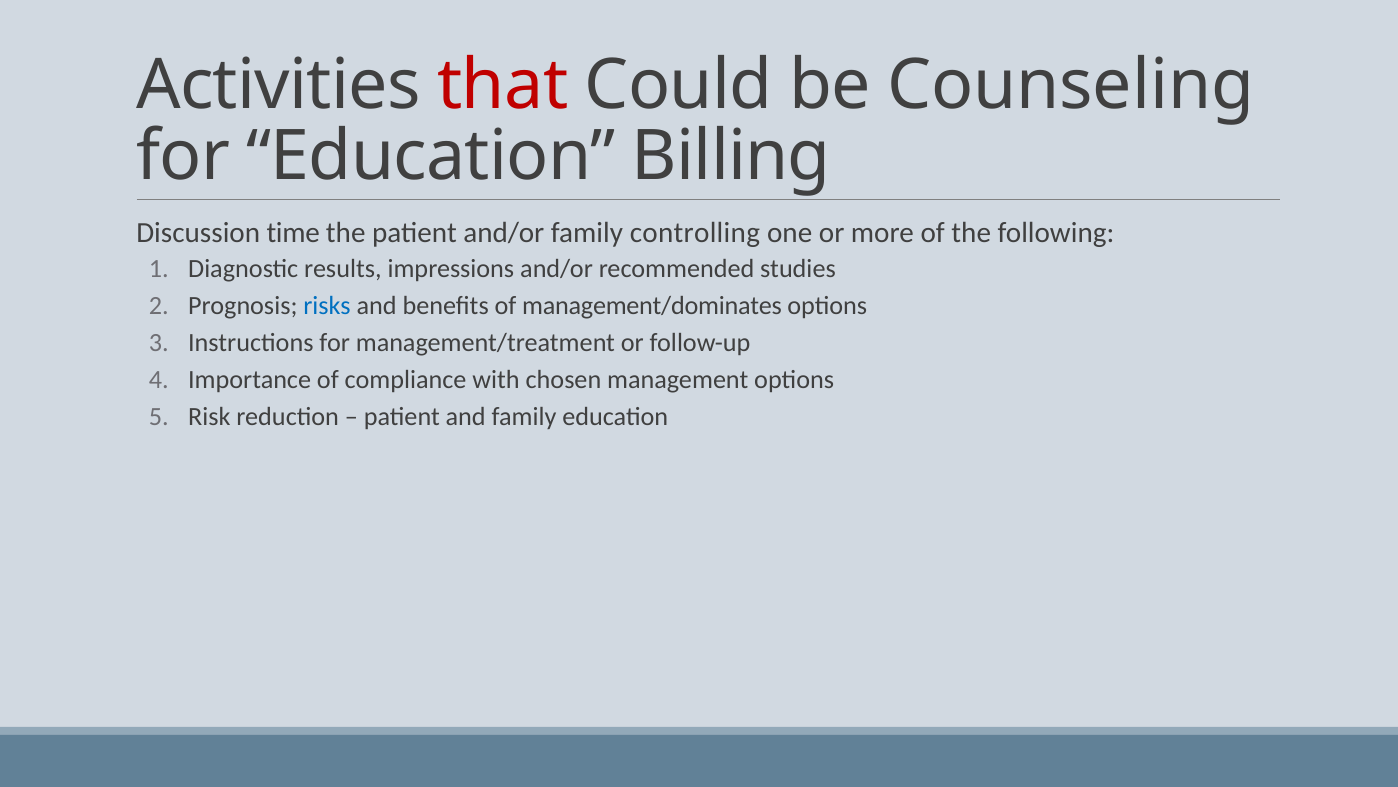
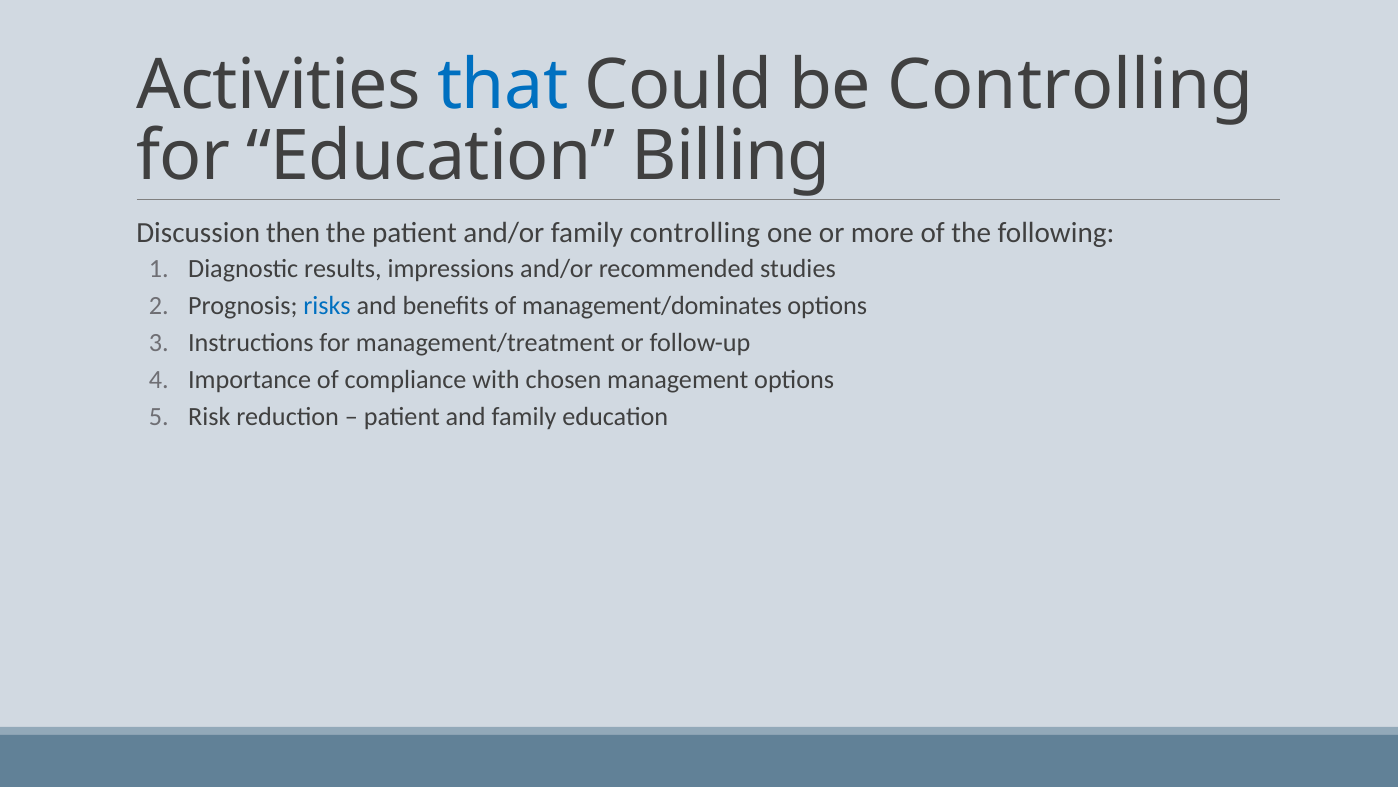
that colour: red -> blue (503, 85)
be Counseling: Counseling -> Controlling (1071, 85)
time: time -> then (293, 232)
